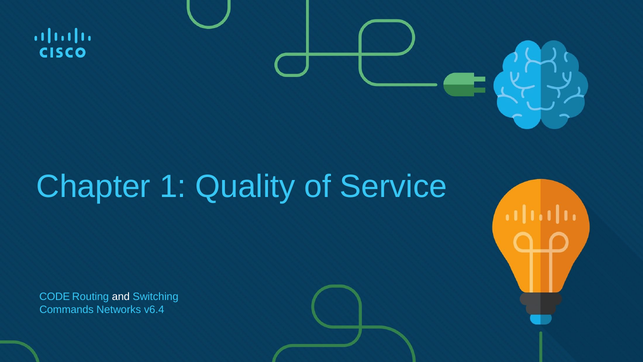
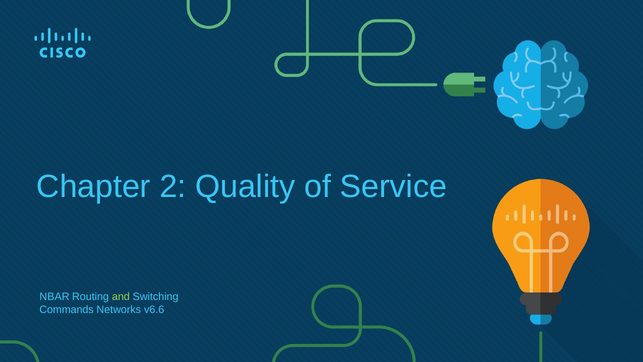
1: 1 -> 2 (173, 186)
CODE: CODE -> NBAR (55, 297)
and colour: white -> light green (121, 297)
v6.4: v6.4 -> v6.6 (154, 310)
